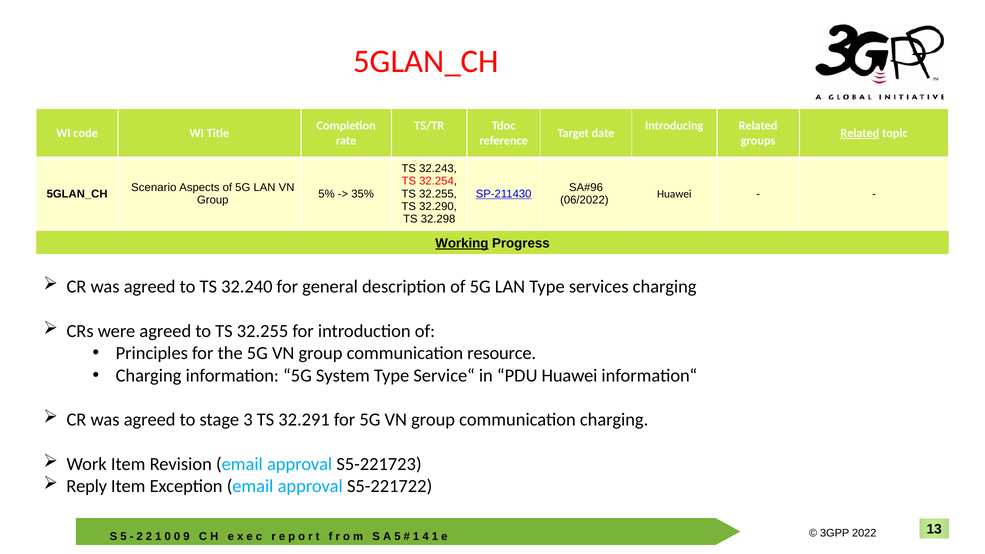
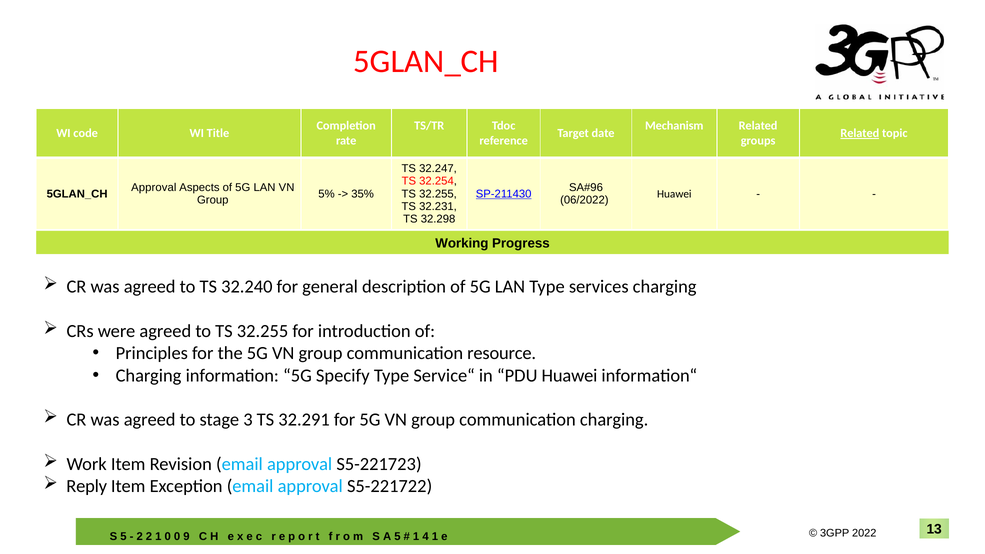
Introducing: Introducing -> Mechanism (674, 126)
32.243: 32.243 -> 32.247 (438, 169)
Scenario: Scenario -> Approval (154, 188)
32.290: 32.290 -> 32.231 (438, 206)
Working underline: present -> none (462, 243)
System: System -> Specify (343, 375)
